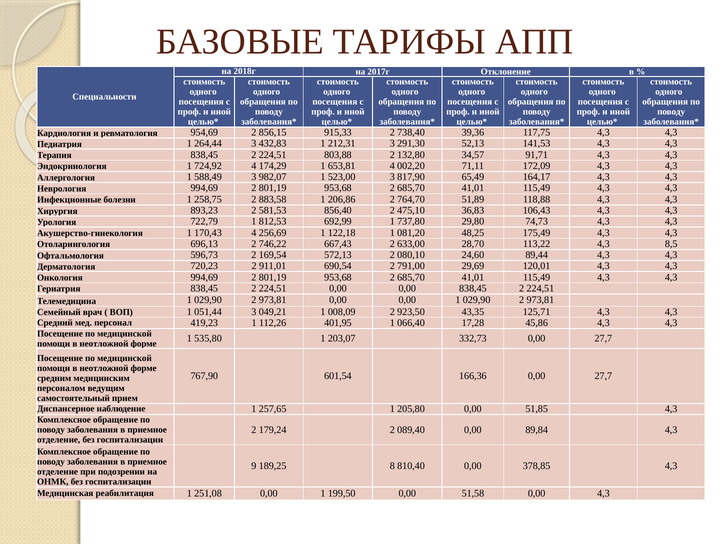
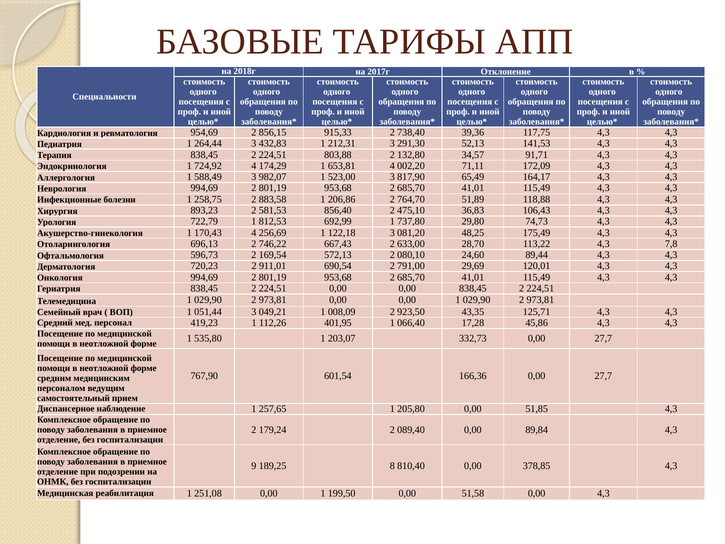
122,18 1: 1 -> 3 (392, 233)
8,5: 8,5 -> 7,8 (671, 244)
